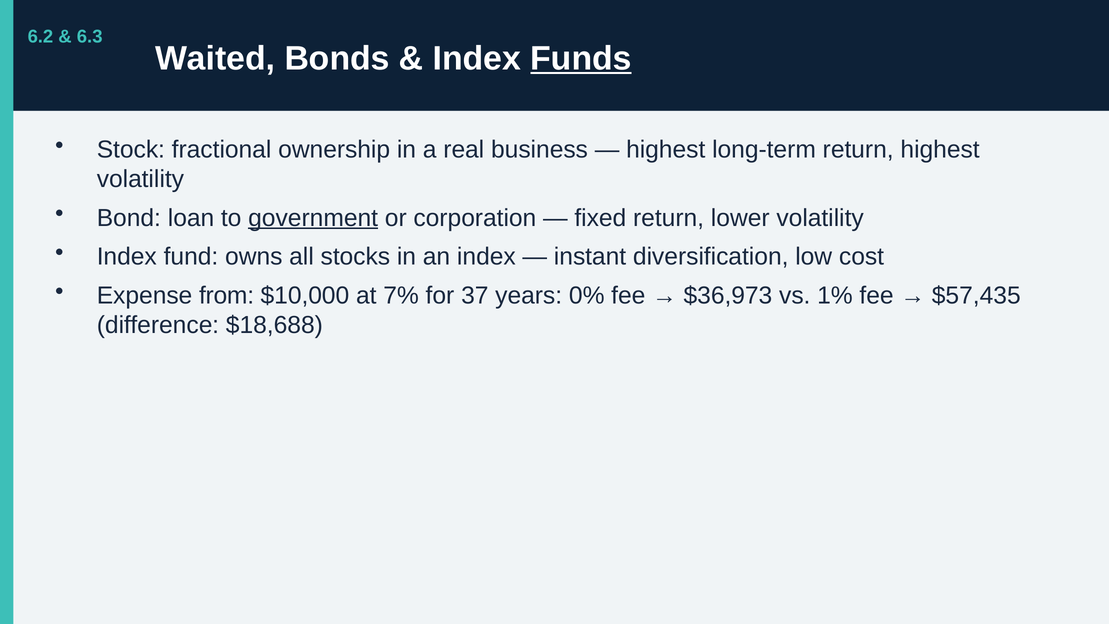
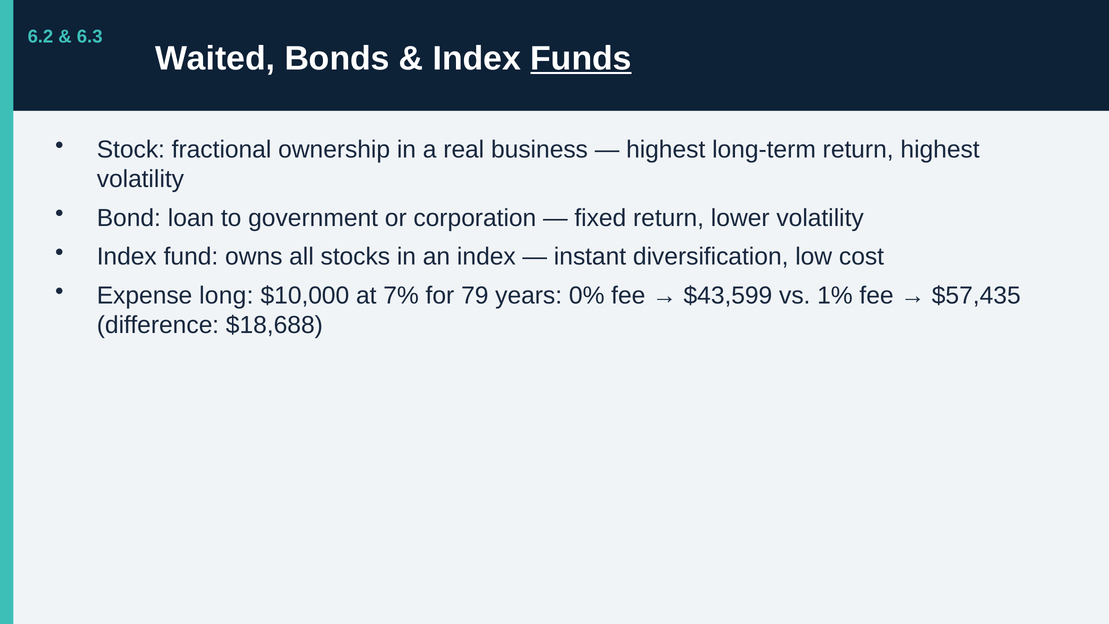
government underline: present -> none (313, 218)
from: from -> long (226, 295)
37: 37 -> 79 (475, 295)
$36,973: $36,973 -> $43,599 (728, 295)
